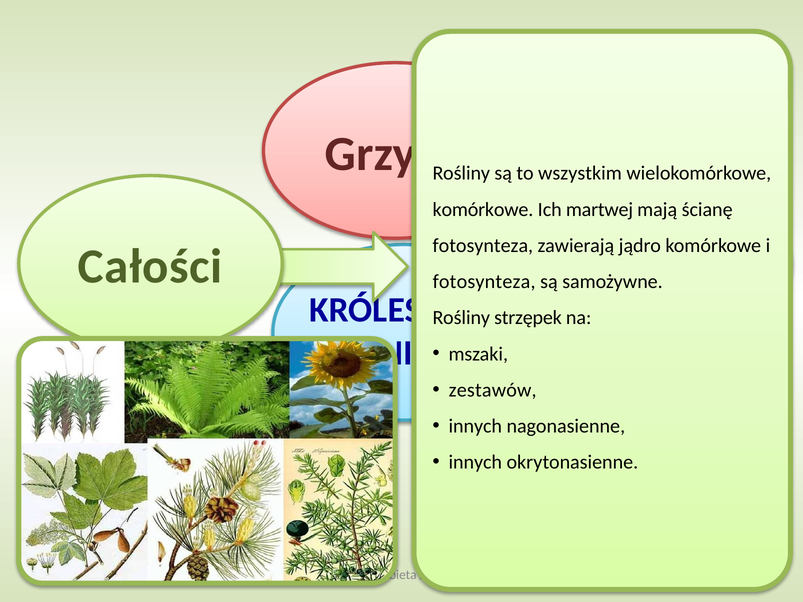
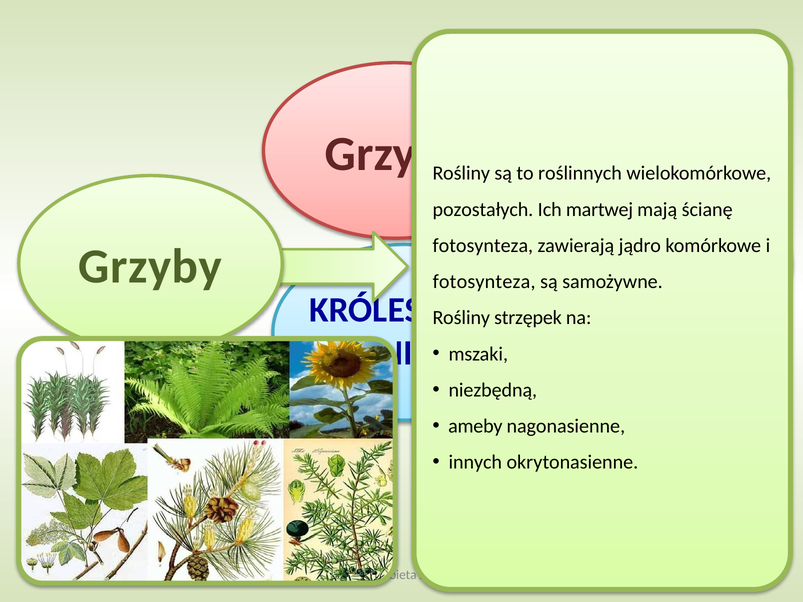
wszystkim: wszystkim -> roślinnych (580, 173)
komórkowe: komórkowe -> pozostałych (483, 210)
Całości: Całości -> Grzyby (150, 267)
zestawów: zestawów -> niezbędną (493, 390)
innych: innych -> ameby (475, 426)
